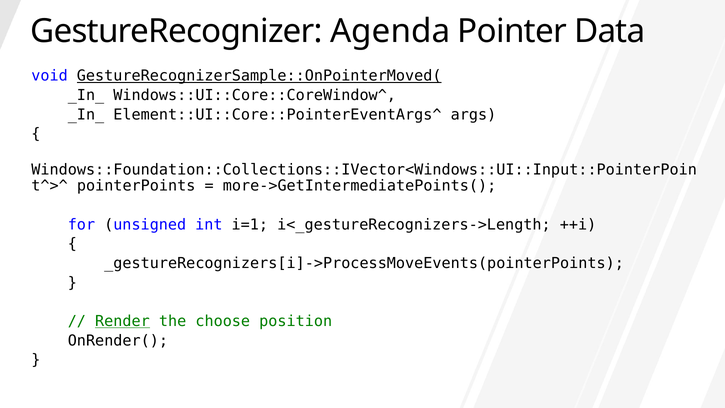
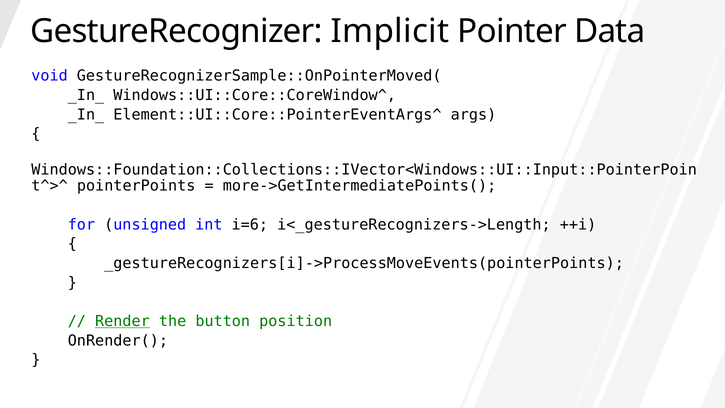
Agenda: Agenda -> Implicit (390, 31)
GestureRecognizerSample::OnPointerMoved( underline: present -> none (259, 76)
i=1: i=1 -> i=6 (250, 224)
choose: choose -> button (223, 321)
